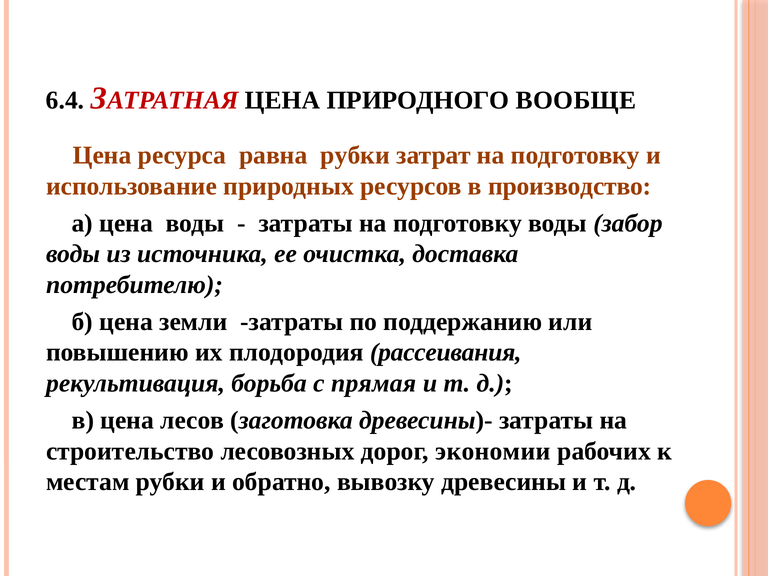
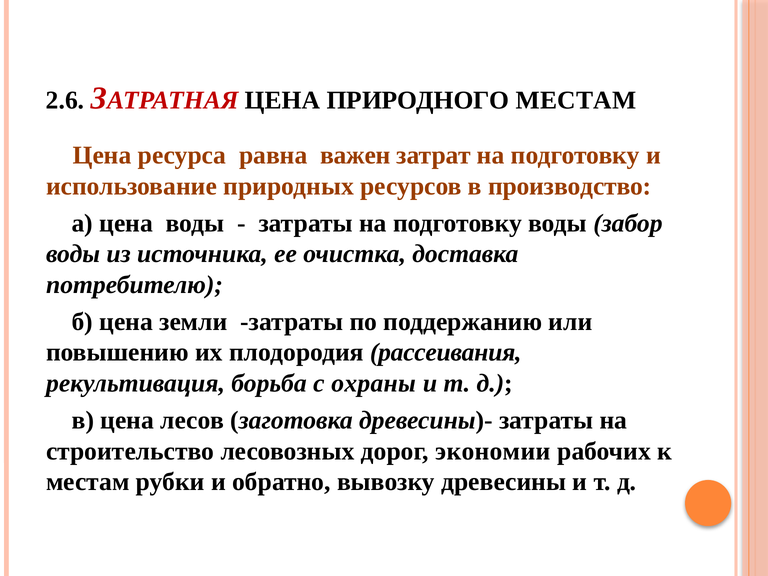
6.4: 6.4 -> 2.6 (65, 100)
ПРИРОДНОГО ВООБЩЕ: ВООБЩЕ -> МЕСТАМ (576, 100)
равна рубки: рубки -> важен (355, 155)
прямая: прямая -> охраны (374, 383)
